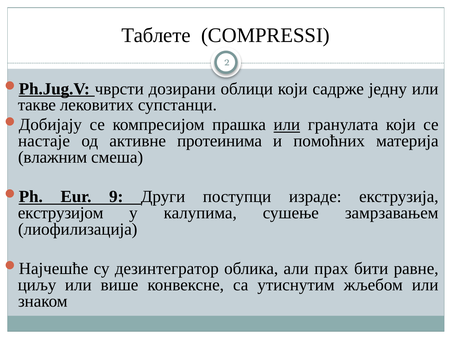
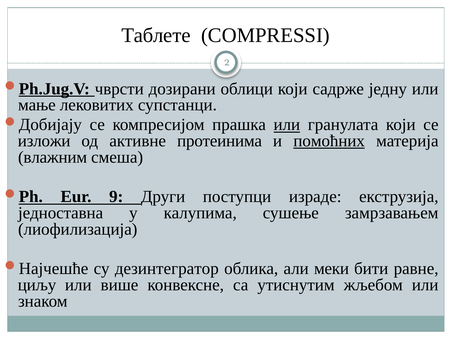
такве: такве -> мање (37, 105)
настаје: настаје -> изложи (44, 141)
помоћних underline: none -> present (329, 141)
екструзијом: екструзијом -> једноставна (61, 213)
прах: прах -> меки (332, 269)
